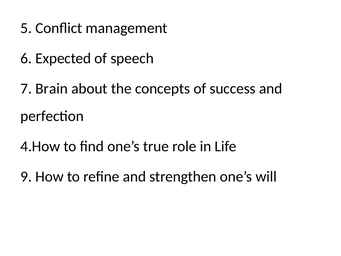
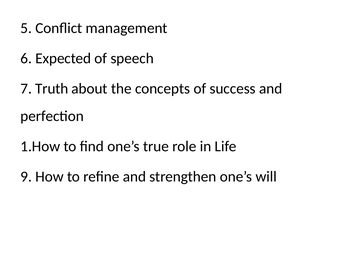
Brain: Brain -> Truth (52, 89)
4.How: 4.How -> 1.How (40, 146)
